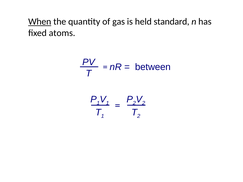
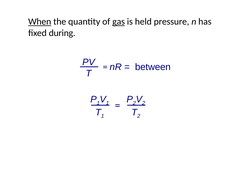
gas underline: none -> present (119, 22)
standard: standard -> pressure (172, 22)
atoms: atoms -> during (62, 33)
